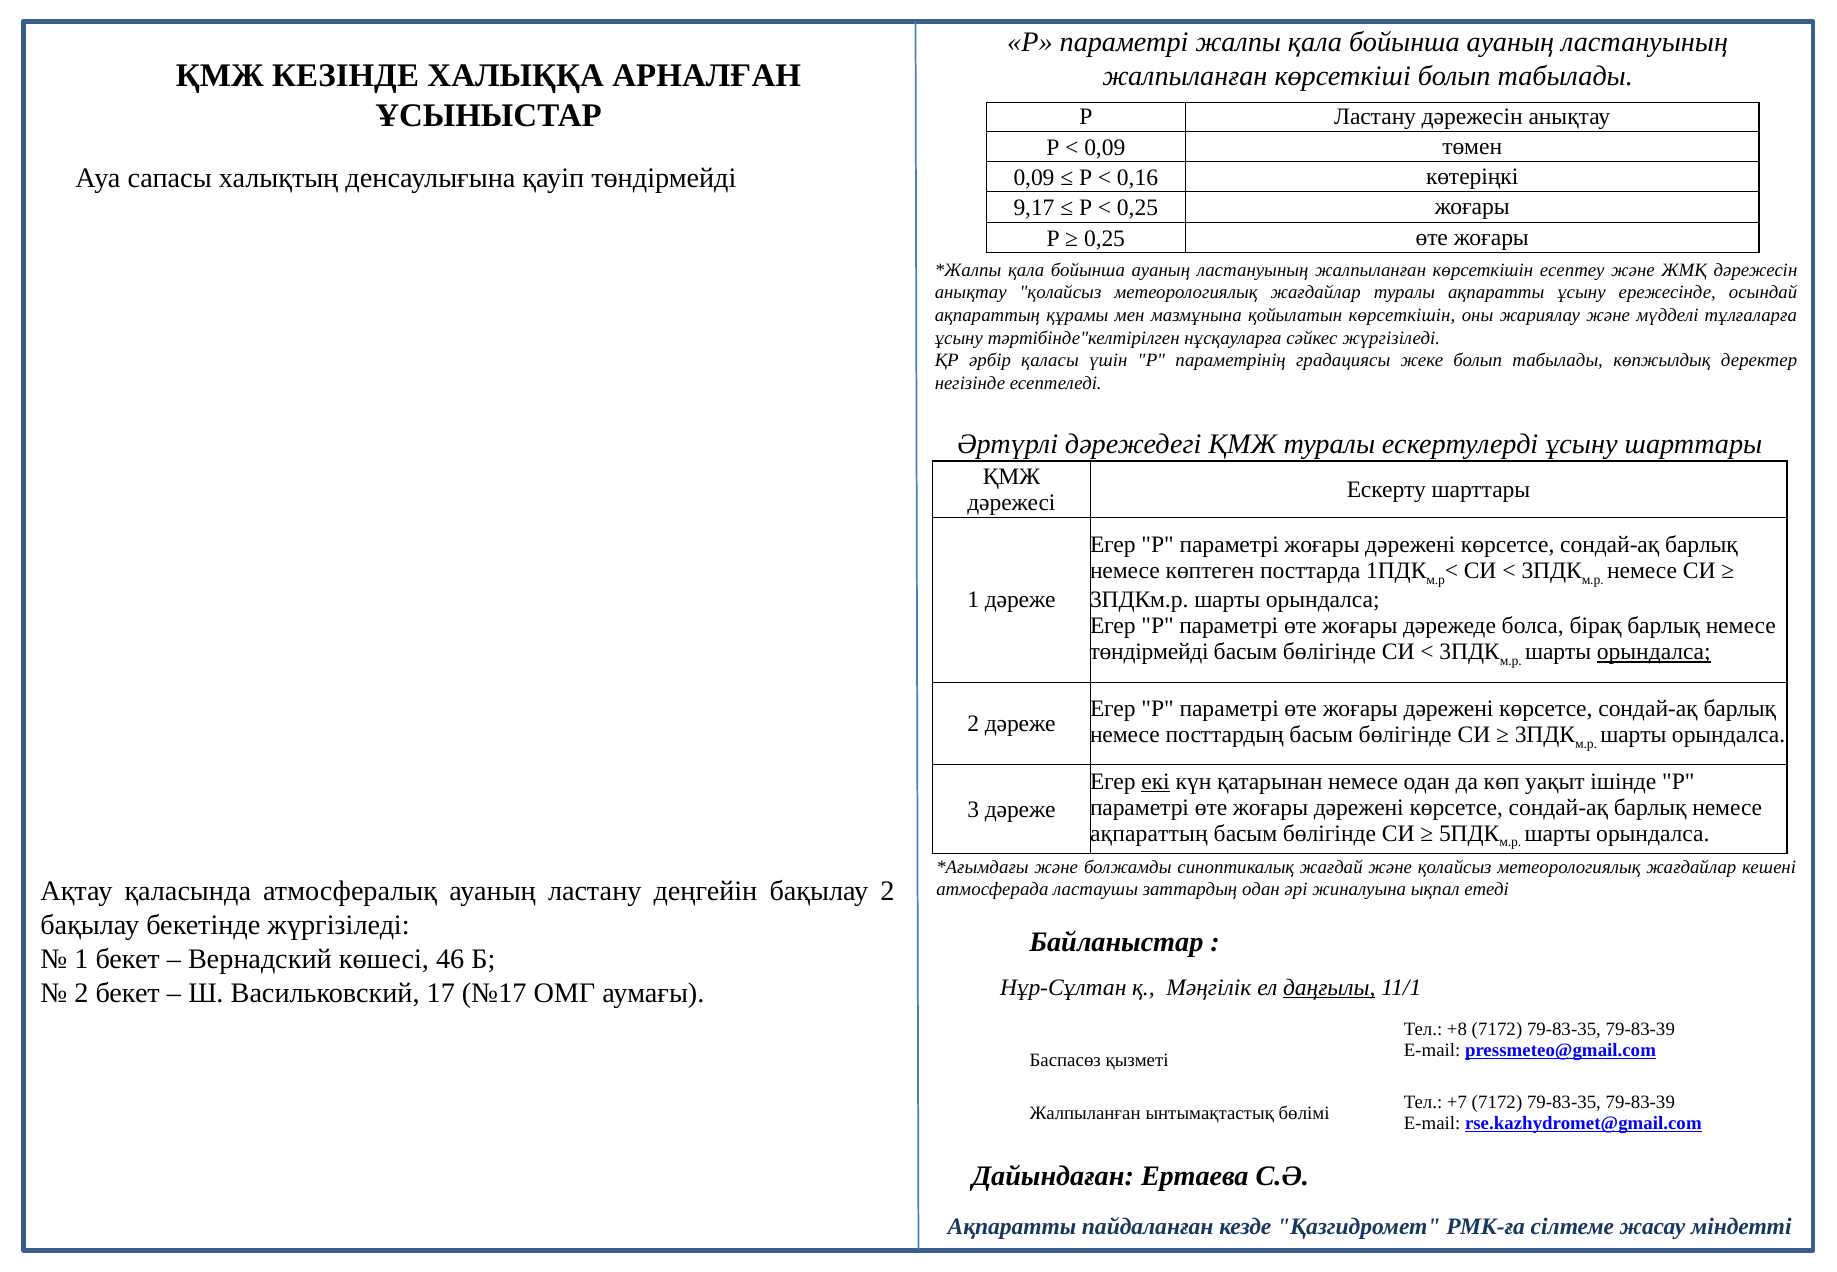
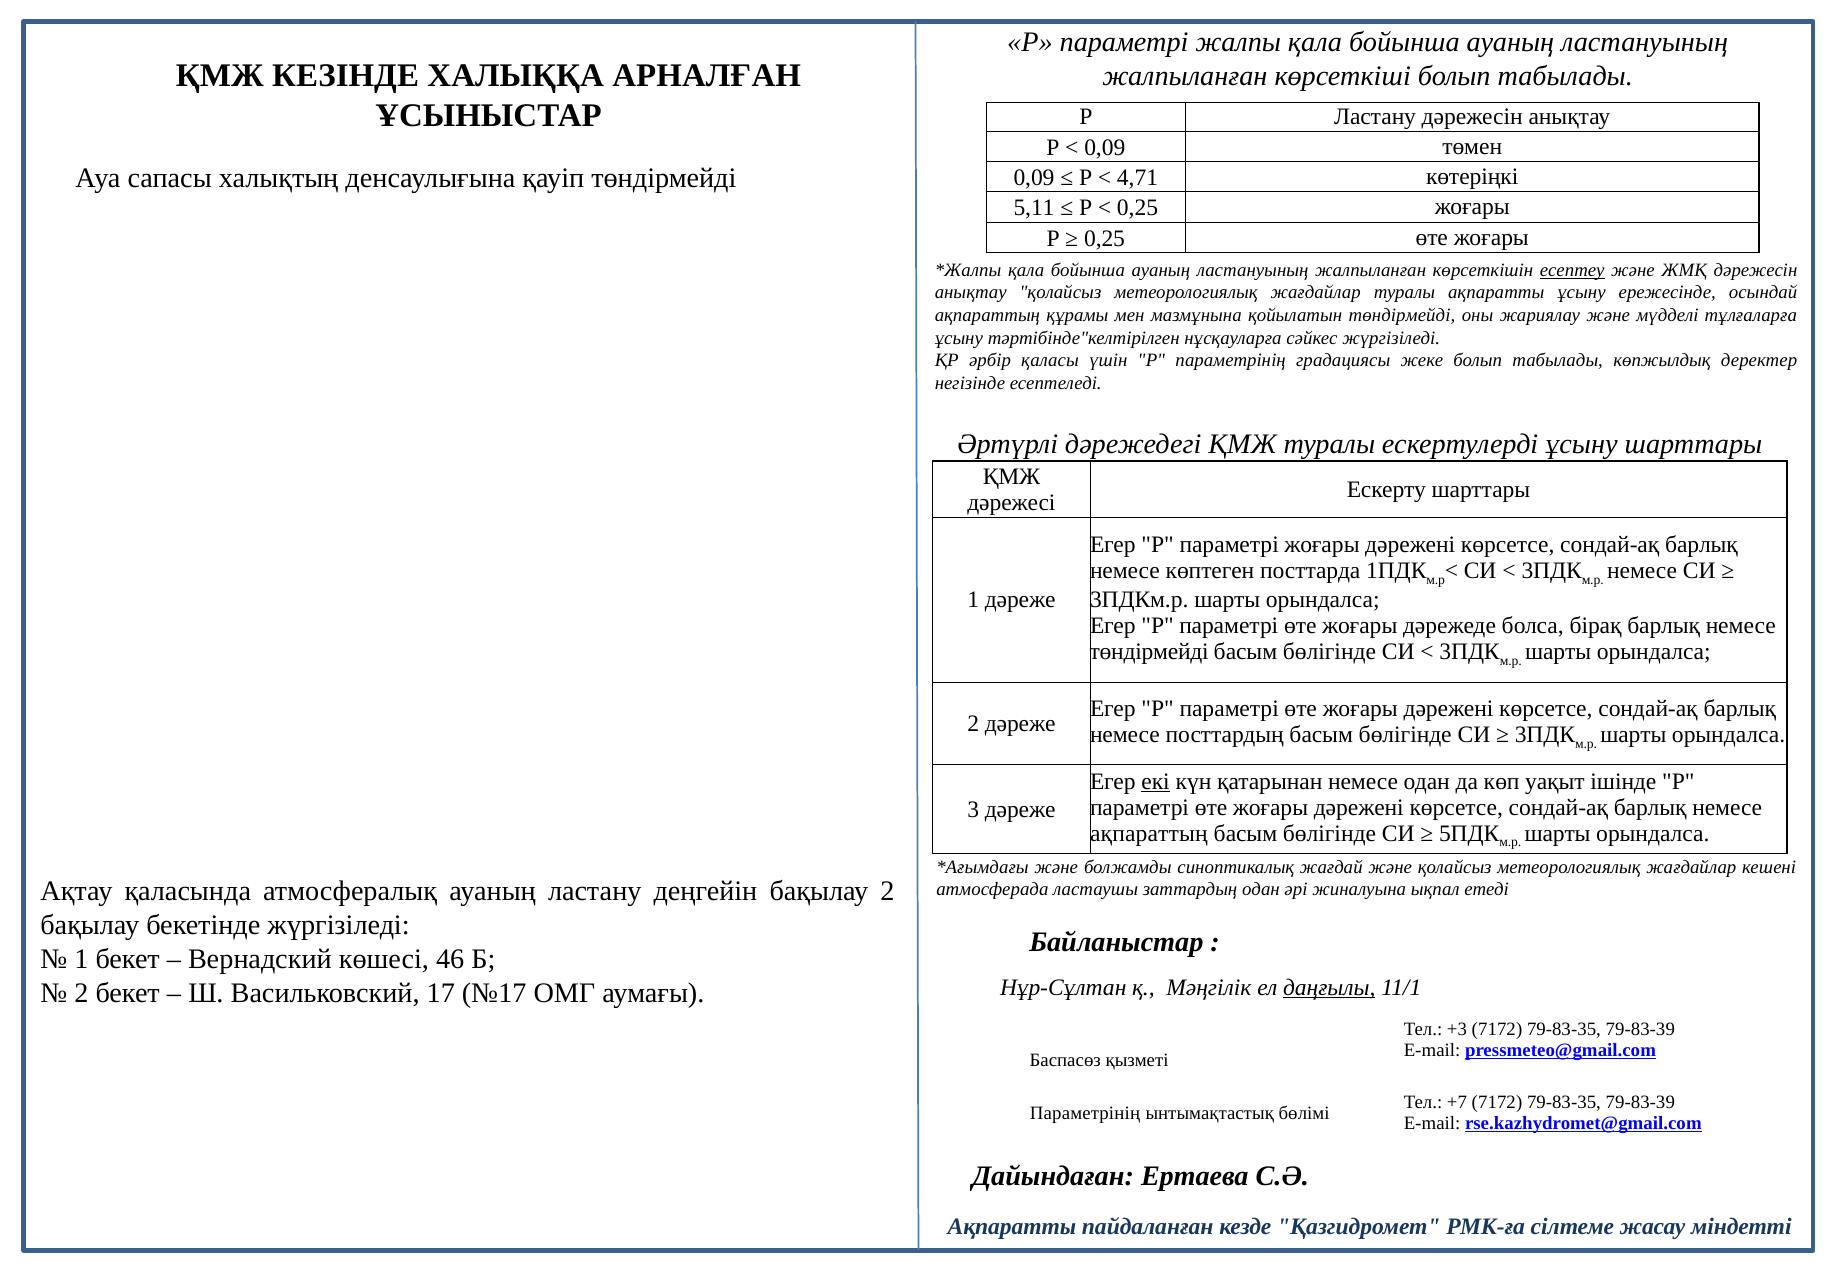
0,16: 0,16 -> 4,71 (1137, 178)
9,17: 9,17 -> 5,11 (1034, 208)
есептеу underline: none -> present (1572, 270)
қойылатын көрсеткішін: көрсеткішін -> төндірмейді (1402, 315)
орындалса underline: present -> none (1654, 652)
+8: +8 -> +3 (1457, 1029)
Жалпыланған: Жалпыланған -> Параметрінің (1085, 1113)
